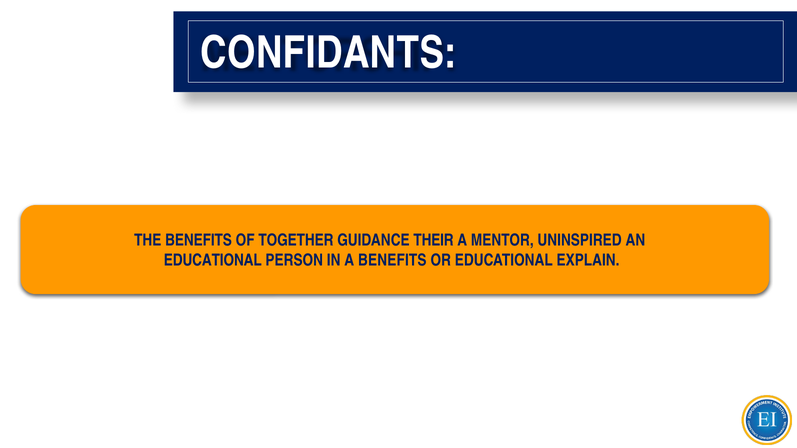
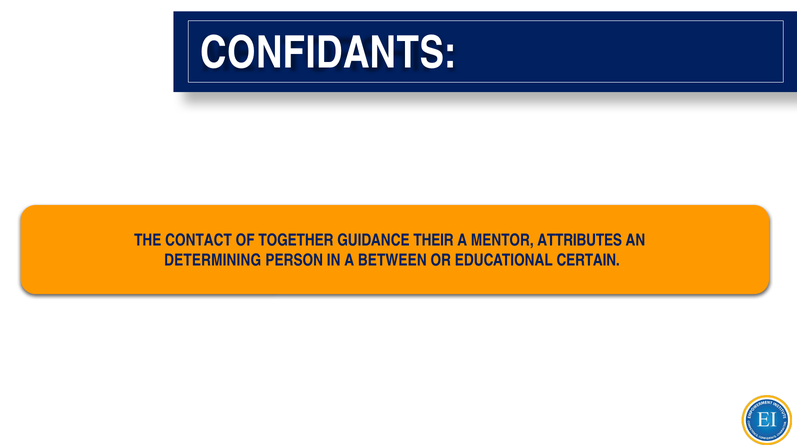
THE BENEFITS: BENEFITS -> CONTACT (199, 241)
UNINSPIRED: UNINSPIRED -> ATTRIBUTES (580, 241)
EDUCATIONAL: EDUCATIONAL -> DETERMINING (213, 261)
A BENEFITS: BENEFITS -> BETWEEN (392, 261)
EXPLAIN: EXPLAIN -> CERTAIN (588, 261)
